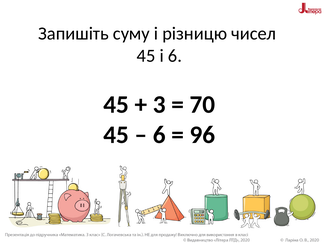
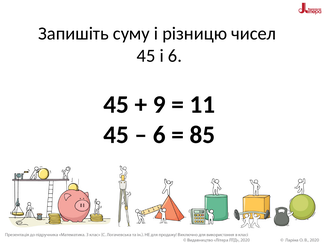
3: 3 -> 9 (159, 105)
70: 70 -> 11 (202, 105)
96: 96 -> 85 (202, 135)
